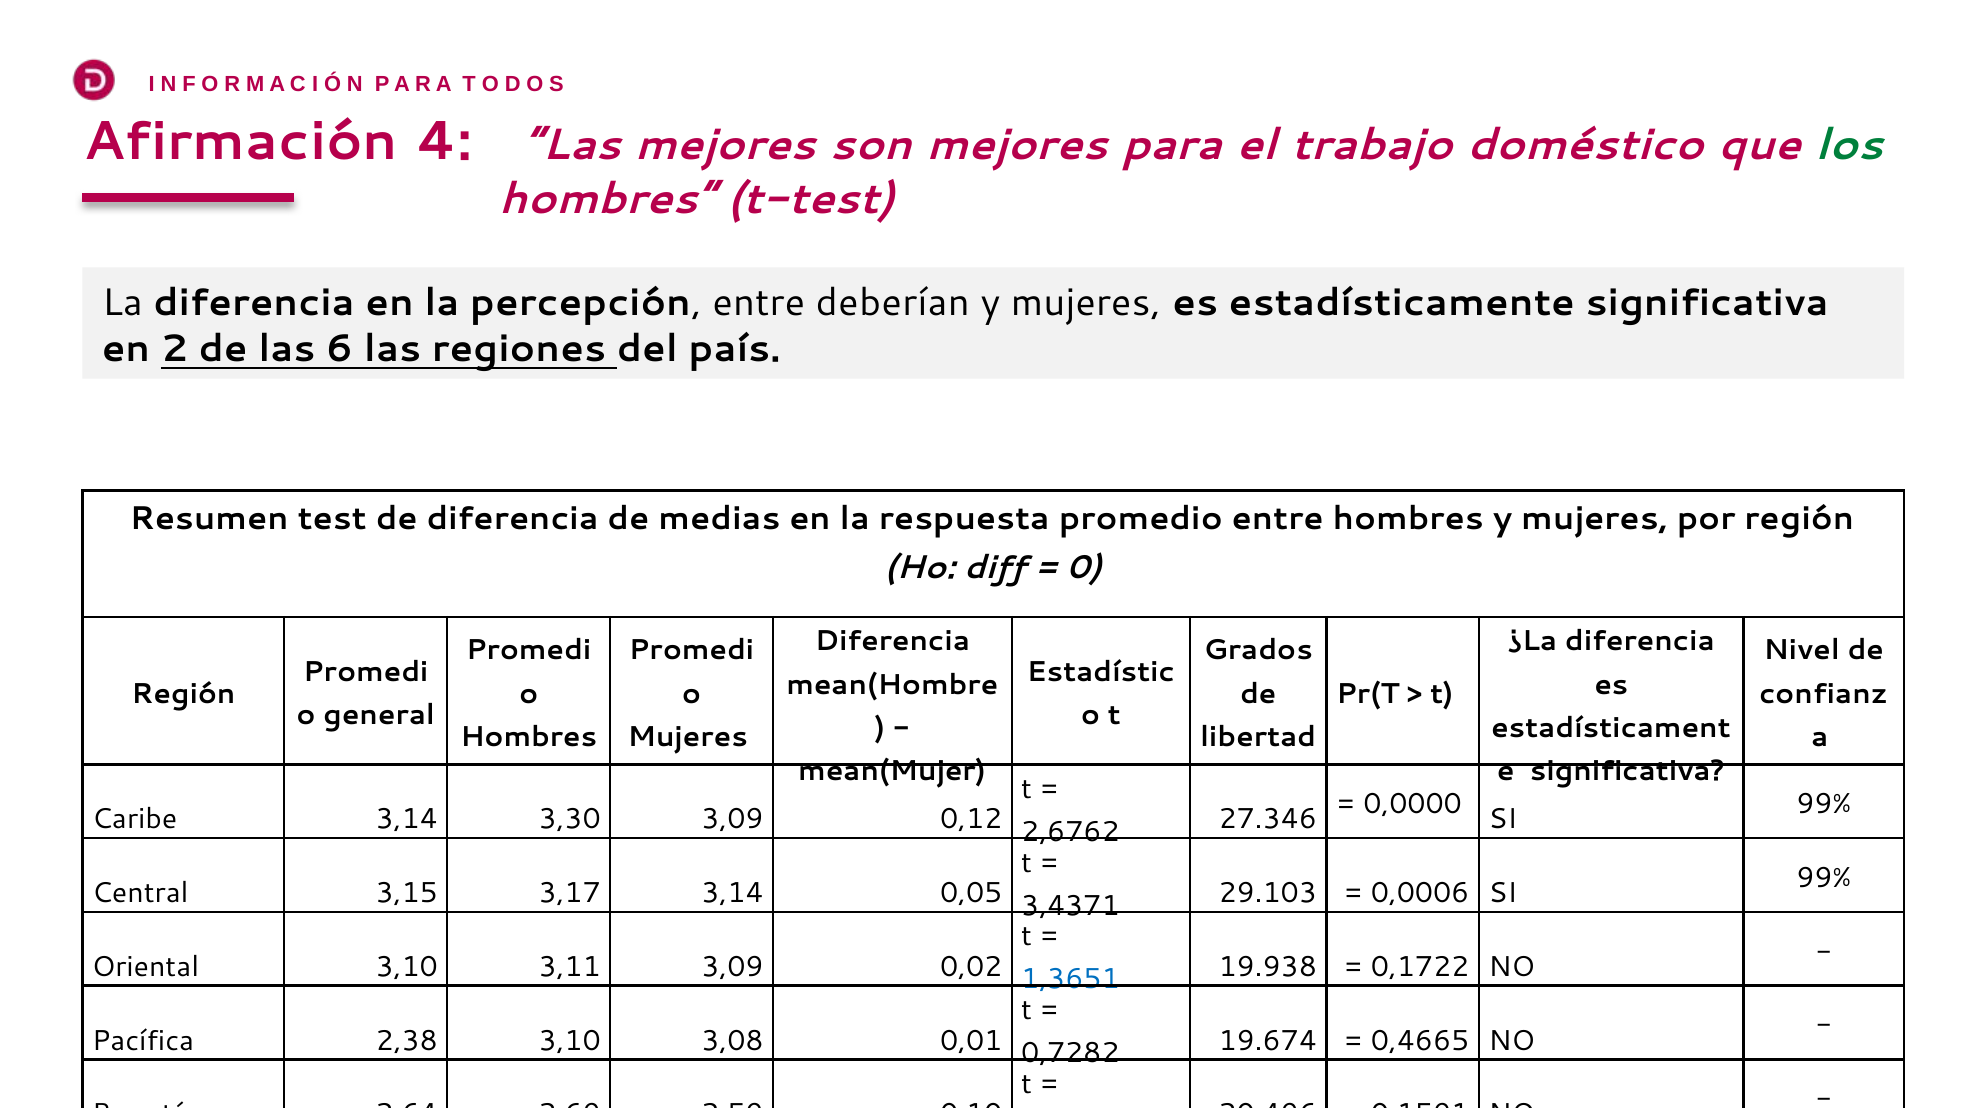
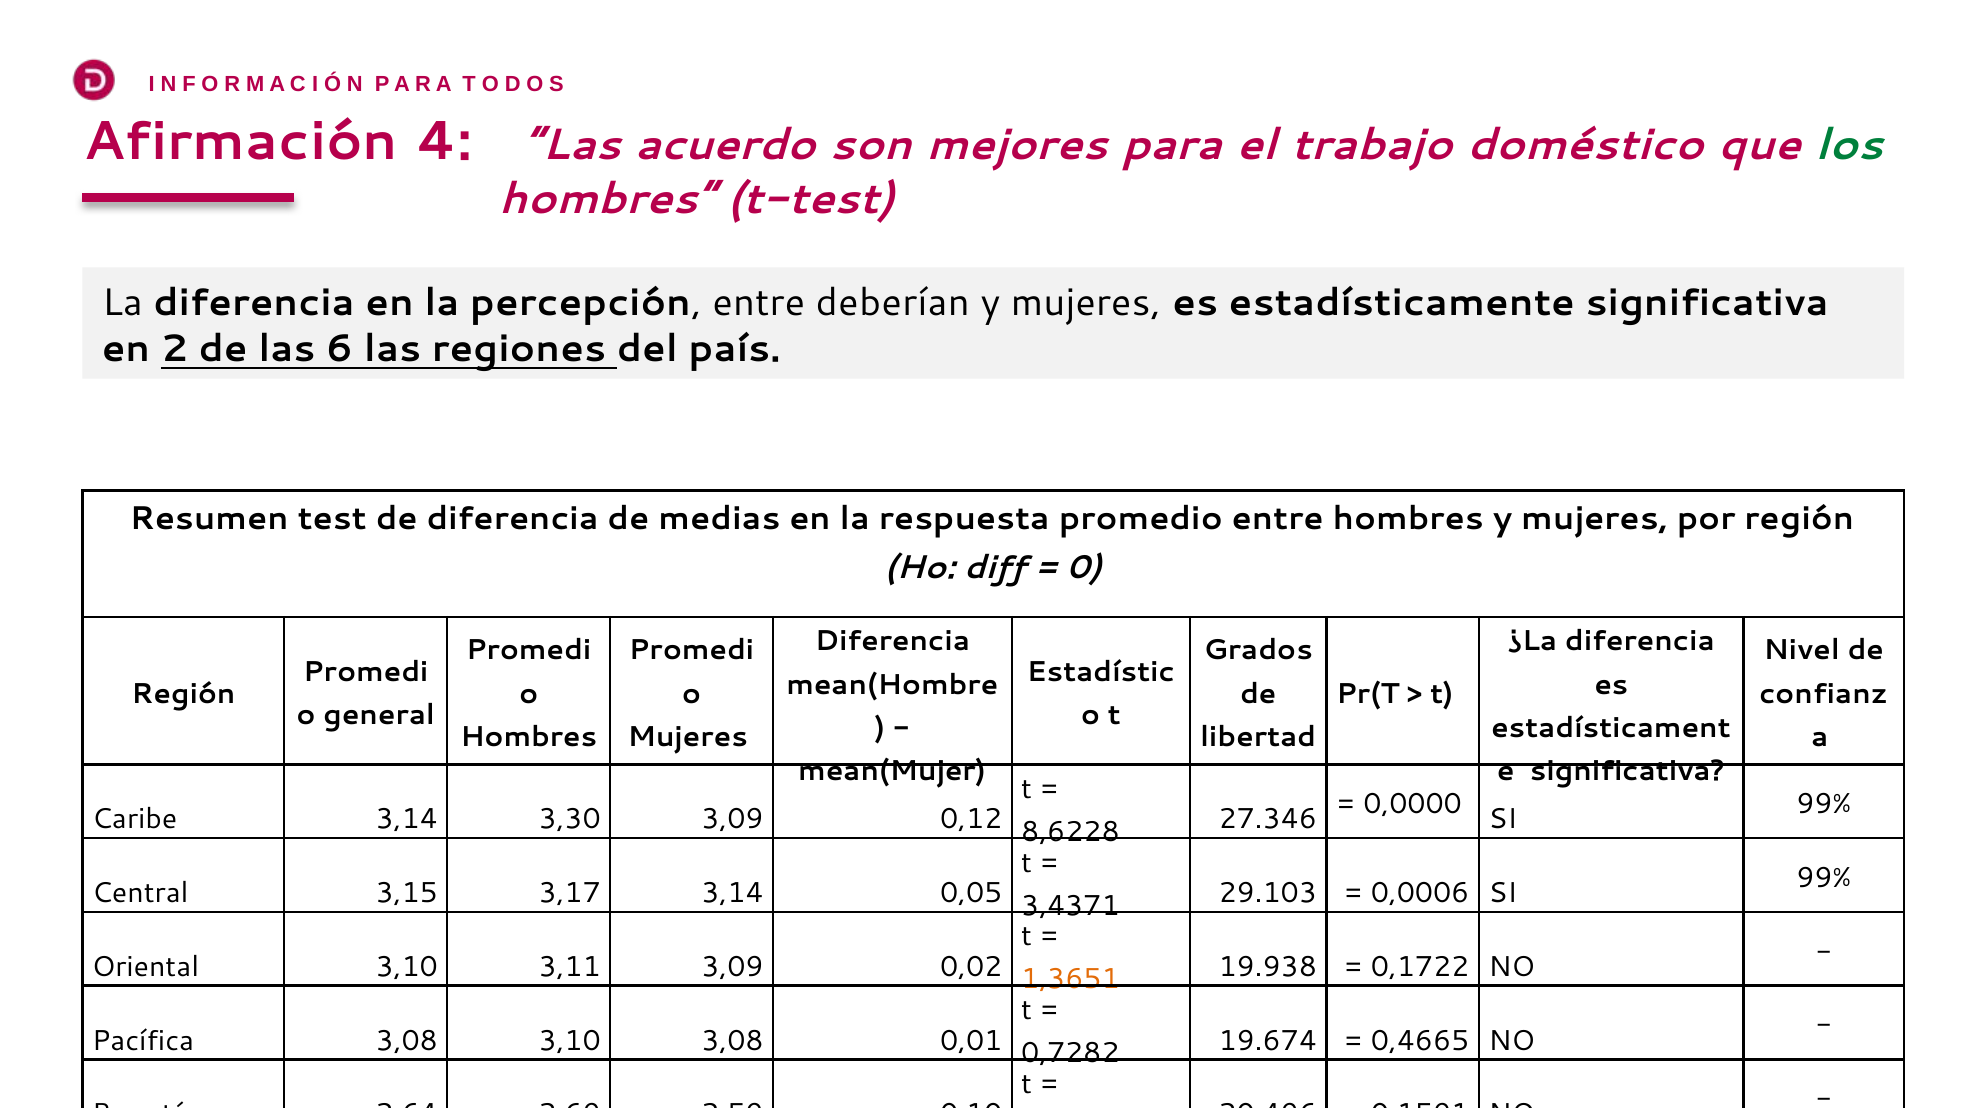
Las mejores: mejores -> acuerdo (725, 145)
2,6762: 2,6762 -> 8,6228 (1071, 832)
1,3651 colour: blue -> orange (1071, 980)
Pacífica 2,38: 2,38 -> 3,08 (407, 1041)
